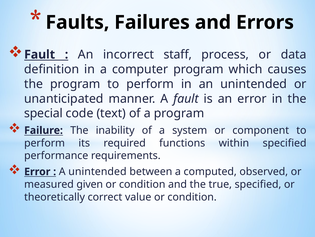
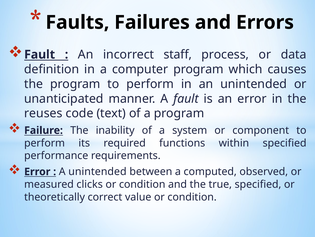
special: special -> reuses (43, 113)
given: given -> clicks (90, 184)
